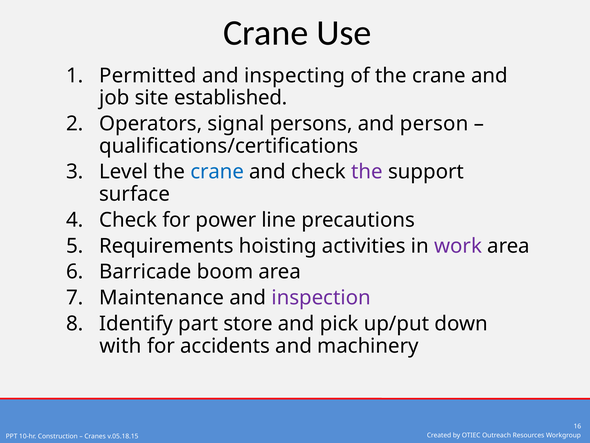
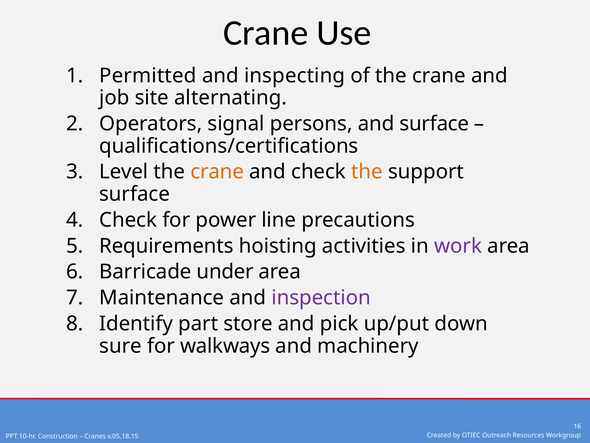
established: established -> alternating (231, 98)
and person: person -> surface (434, 124)
crane colour: blue -> orange (217, 172)
the colour: purple -> orange (367, 172)
boom: boom -> under (225, 272)
with: with -> sure (120, 346)
accidents: accidents -> walkways (225, 346)
